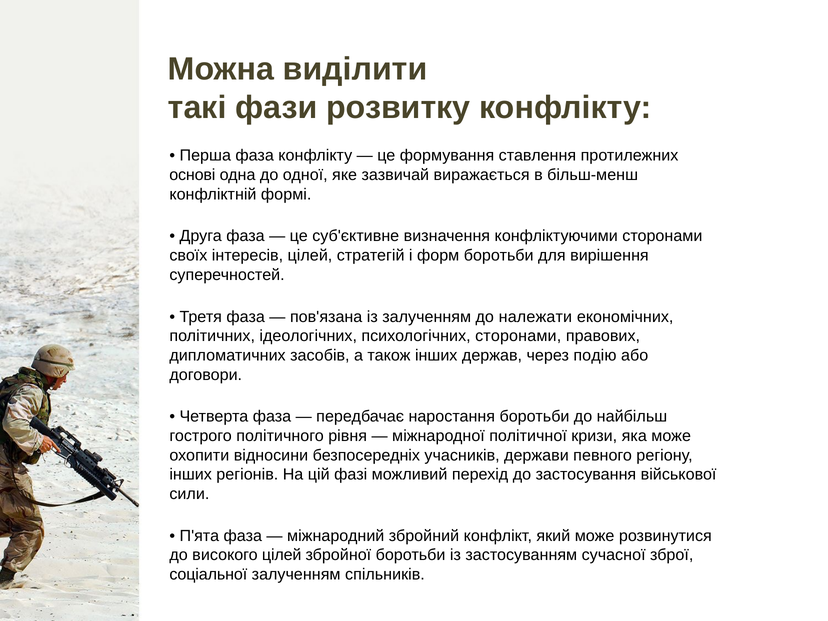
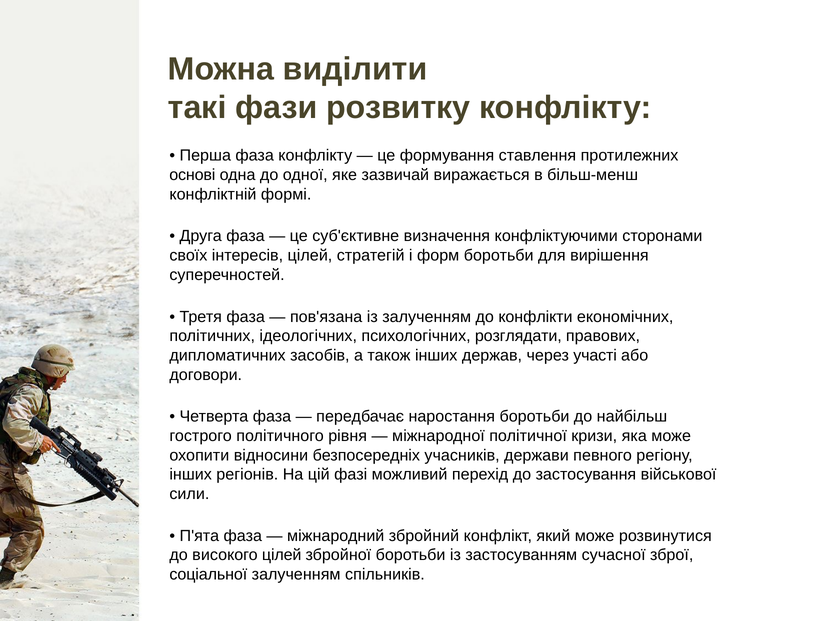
належати: належати -> конфлікти (536, 317)
психологічних сторонами: сторонами -> розглядати (518, 336)
подію: подію -> участі (595, 355)
